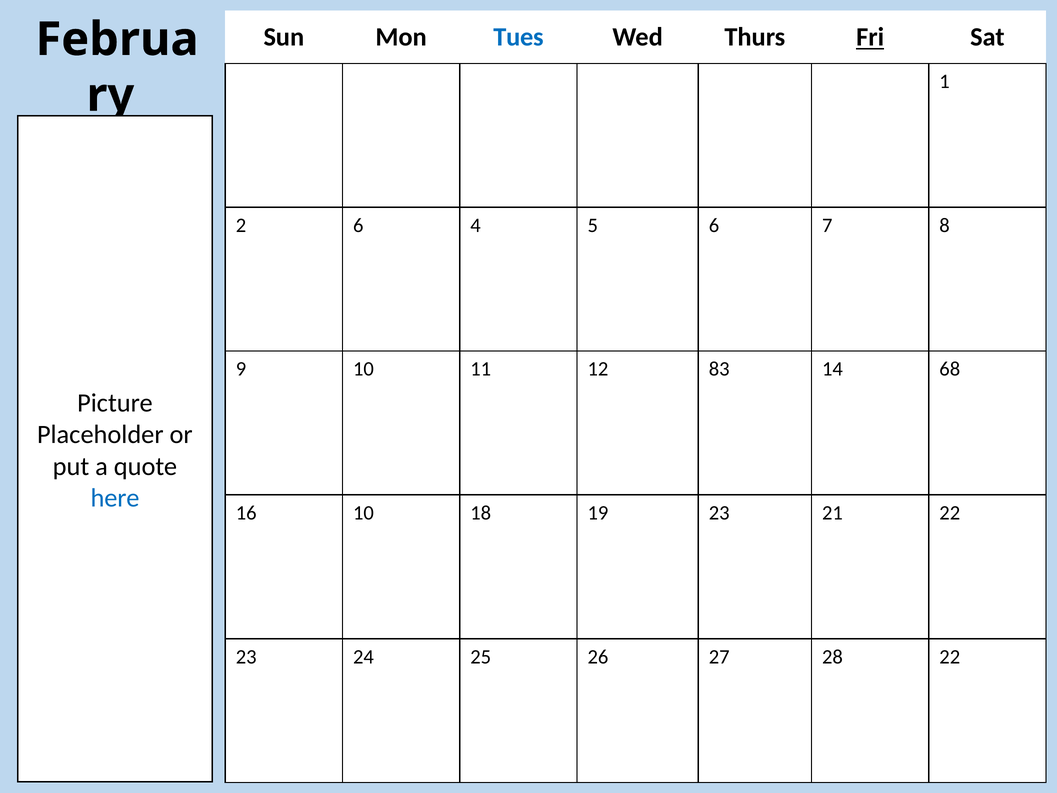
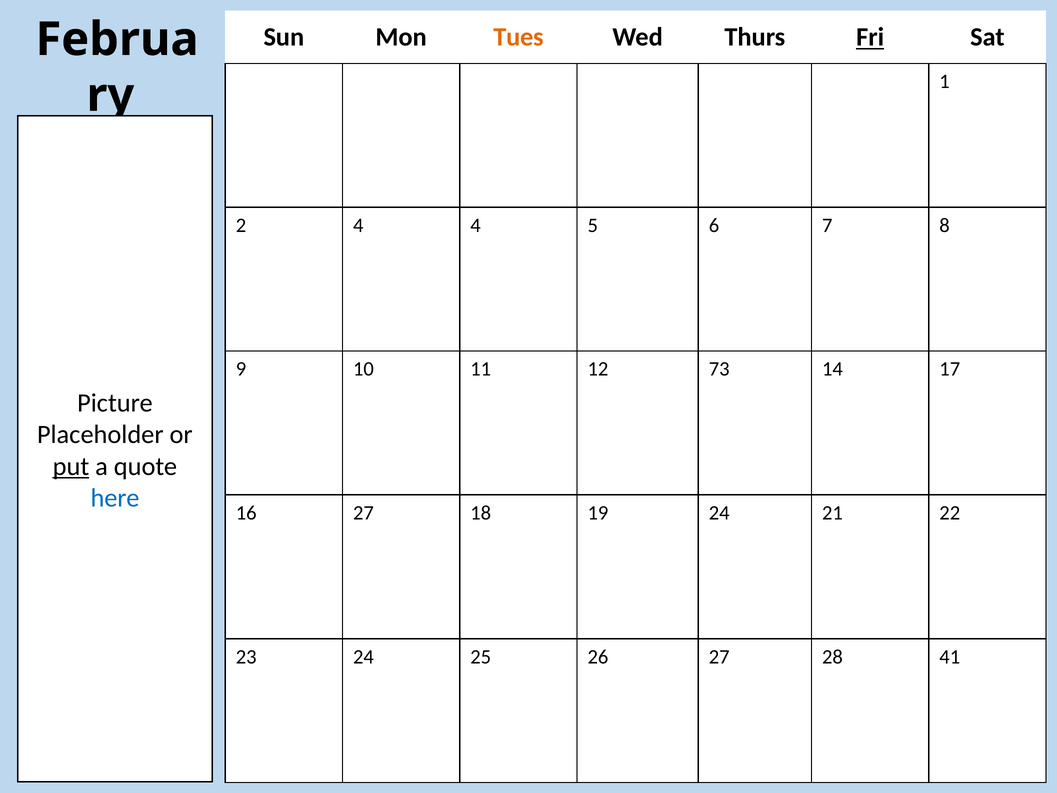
Tues colour: blue -> orange (518, 37)
2 6: 6 -> 4 (358, 225)
83: 83 -> 73 (719, 369)
68: 68 -> 17 (950, 369)
put underline: none -> present (71, 466)
16 10: 10 -> 27 (363, 513)
19 23: 23 -> 24 (719, 513)
28 22: 22 -> 41 (950, 657)
